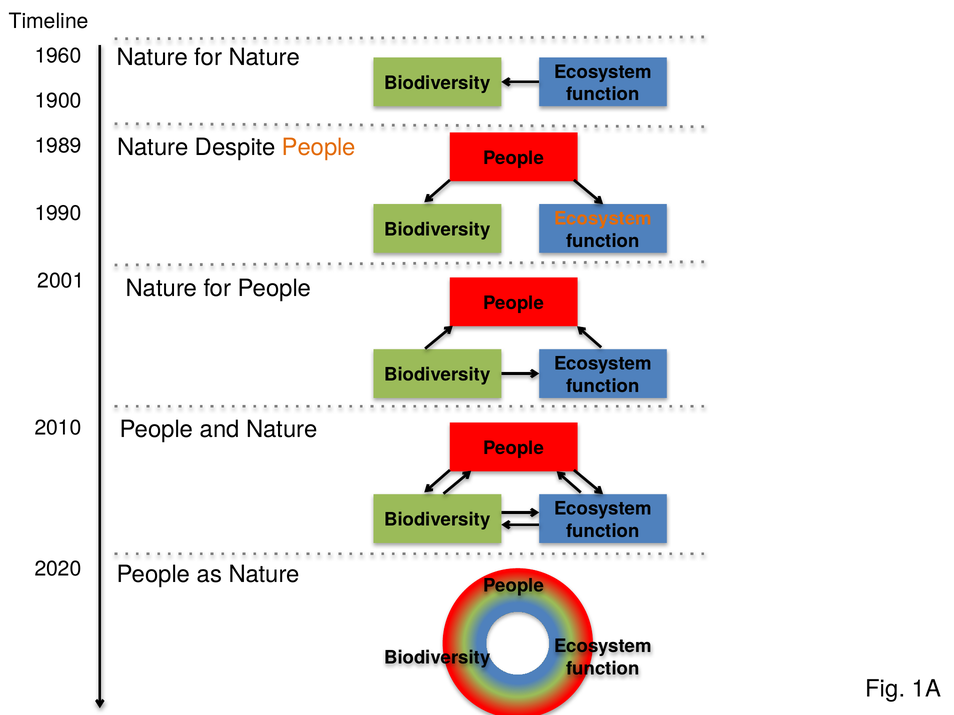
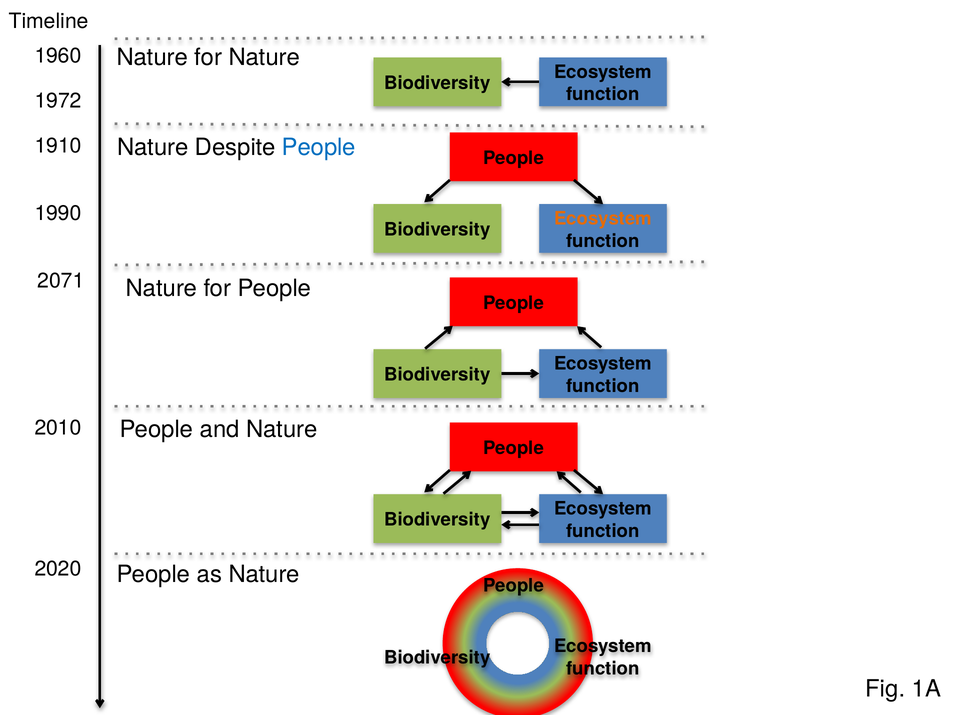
1900: 1900 -> 1972 (58, 101)
1989: 1989 -> 1910 (58, 146)
People colour: orange -> blue (319, 148)
2001: 2001 -> 2071 (61, 281)
